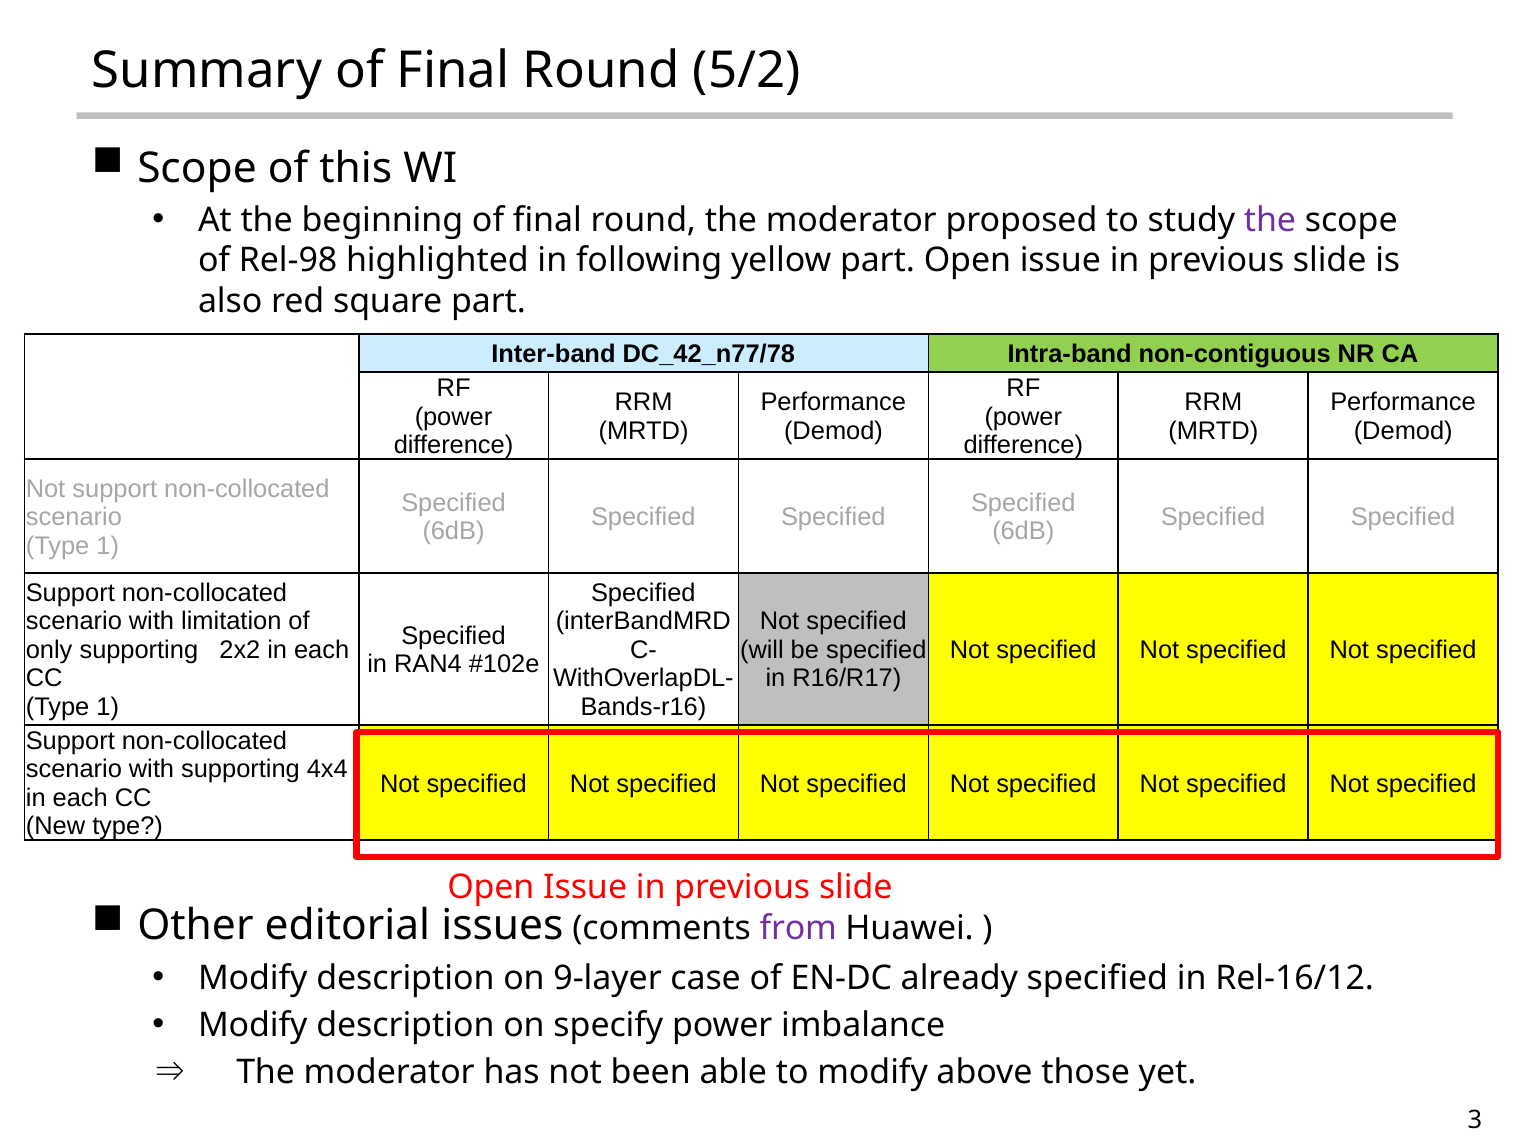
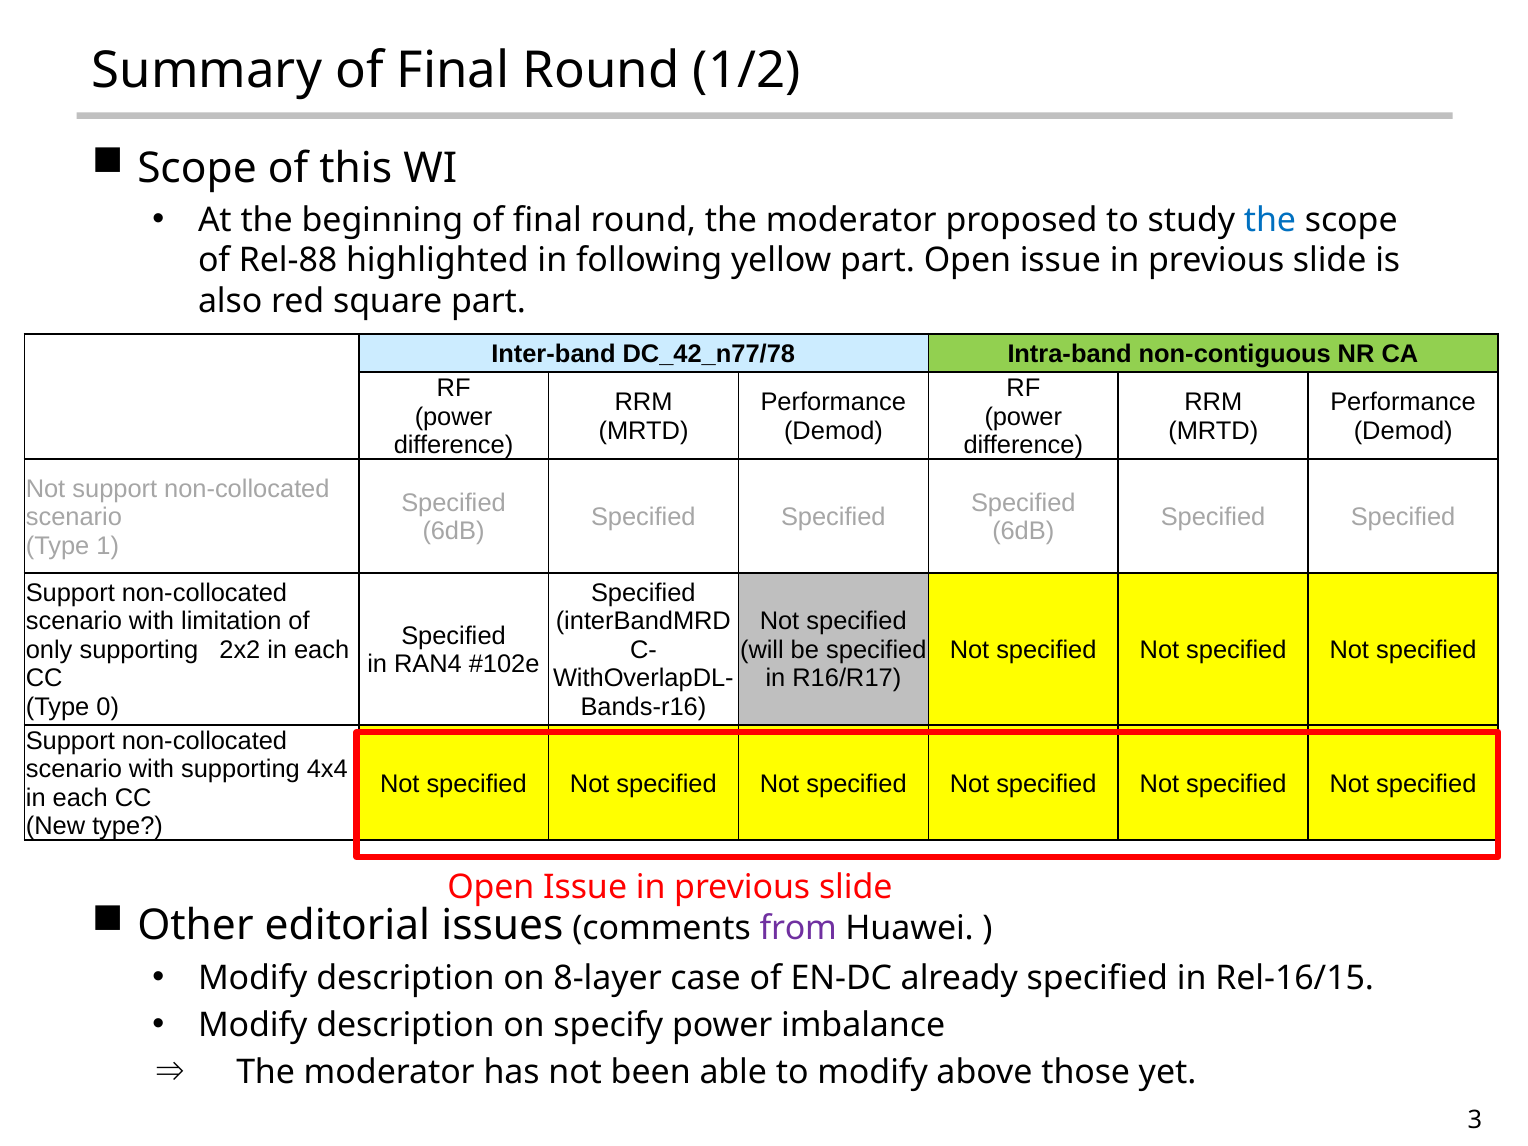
5/2: 5/2 -> 1/2 (747, 70)
the colour: purple -> blue (1270, 220)
Rel-98: Rel-98 -> Rel-88 (288, 261)
1: 1 -> 0 (108, 707)
9-layer: 9-layer -> 8-layer (608, 978)
Rel-16/12: Rel-16/12 -> Rel-16/15 (1295, 978)
